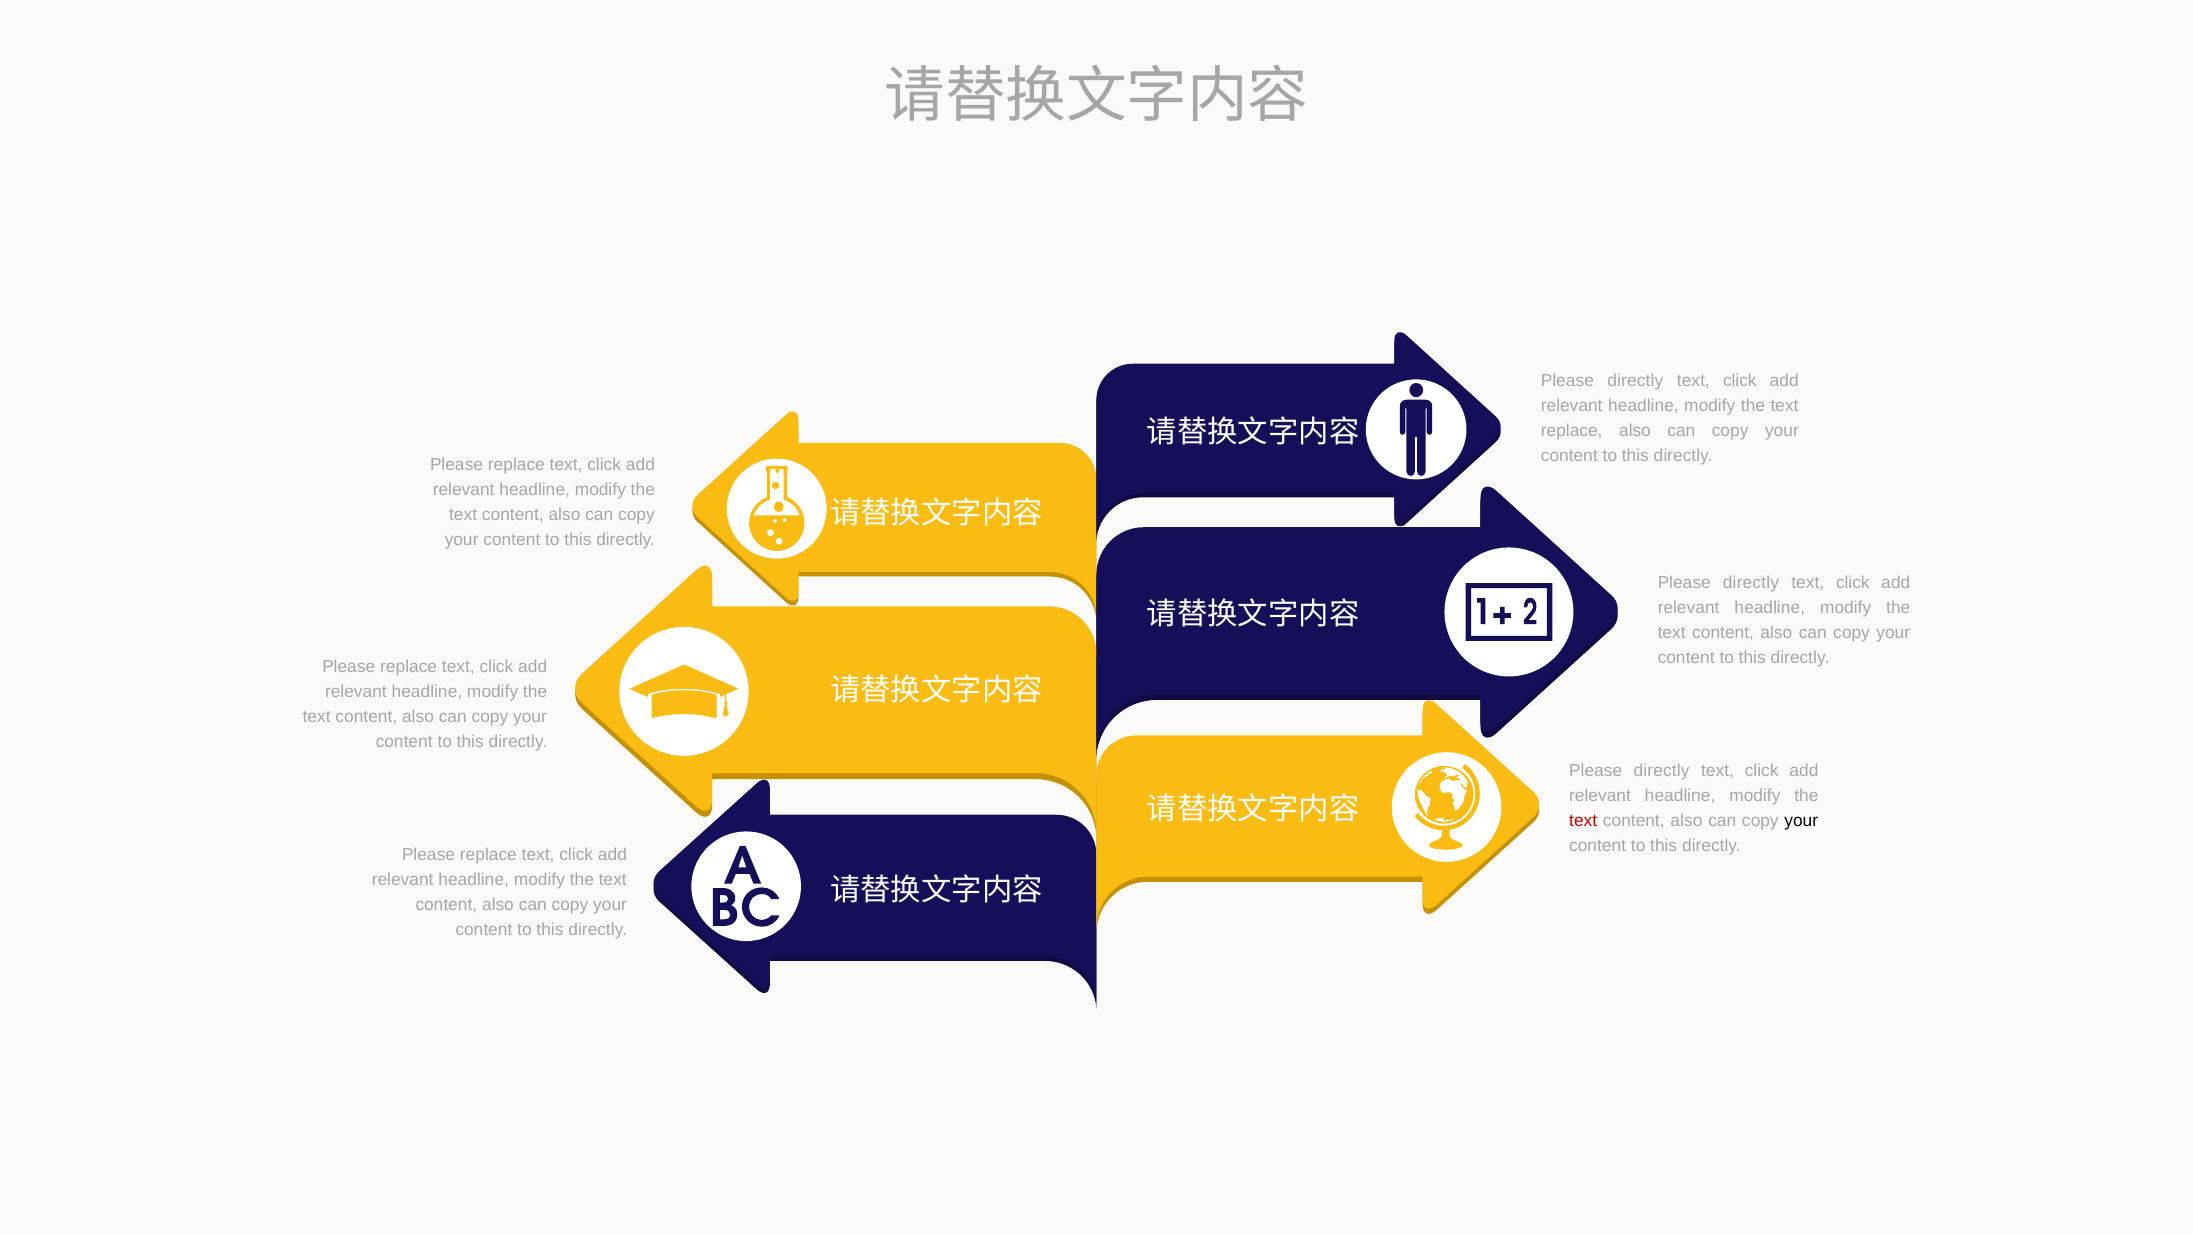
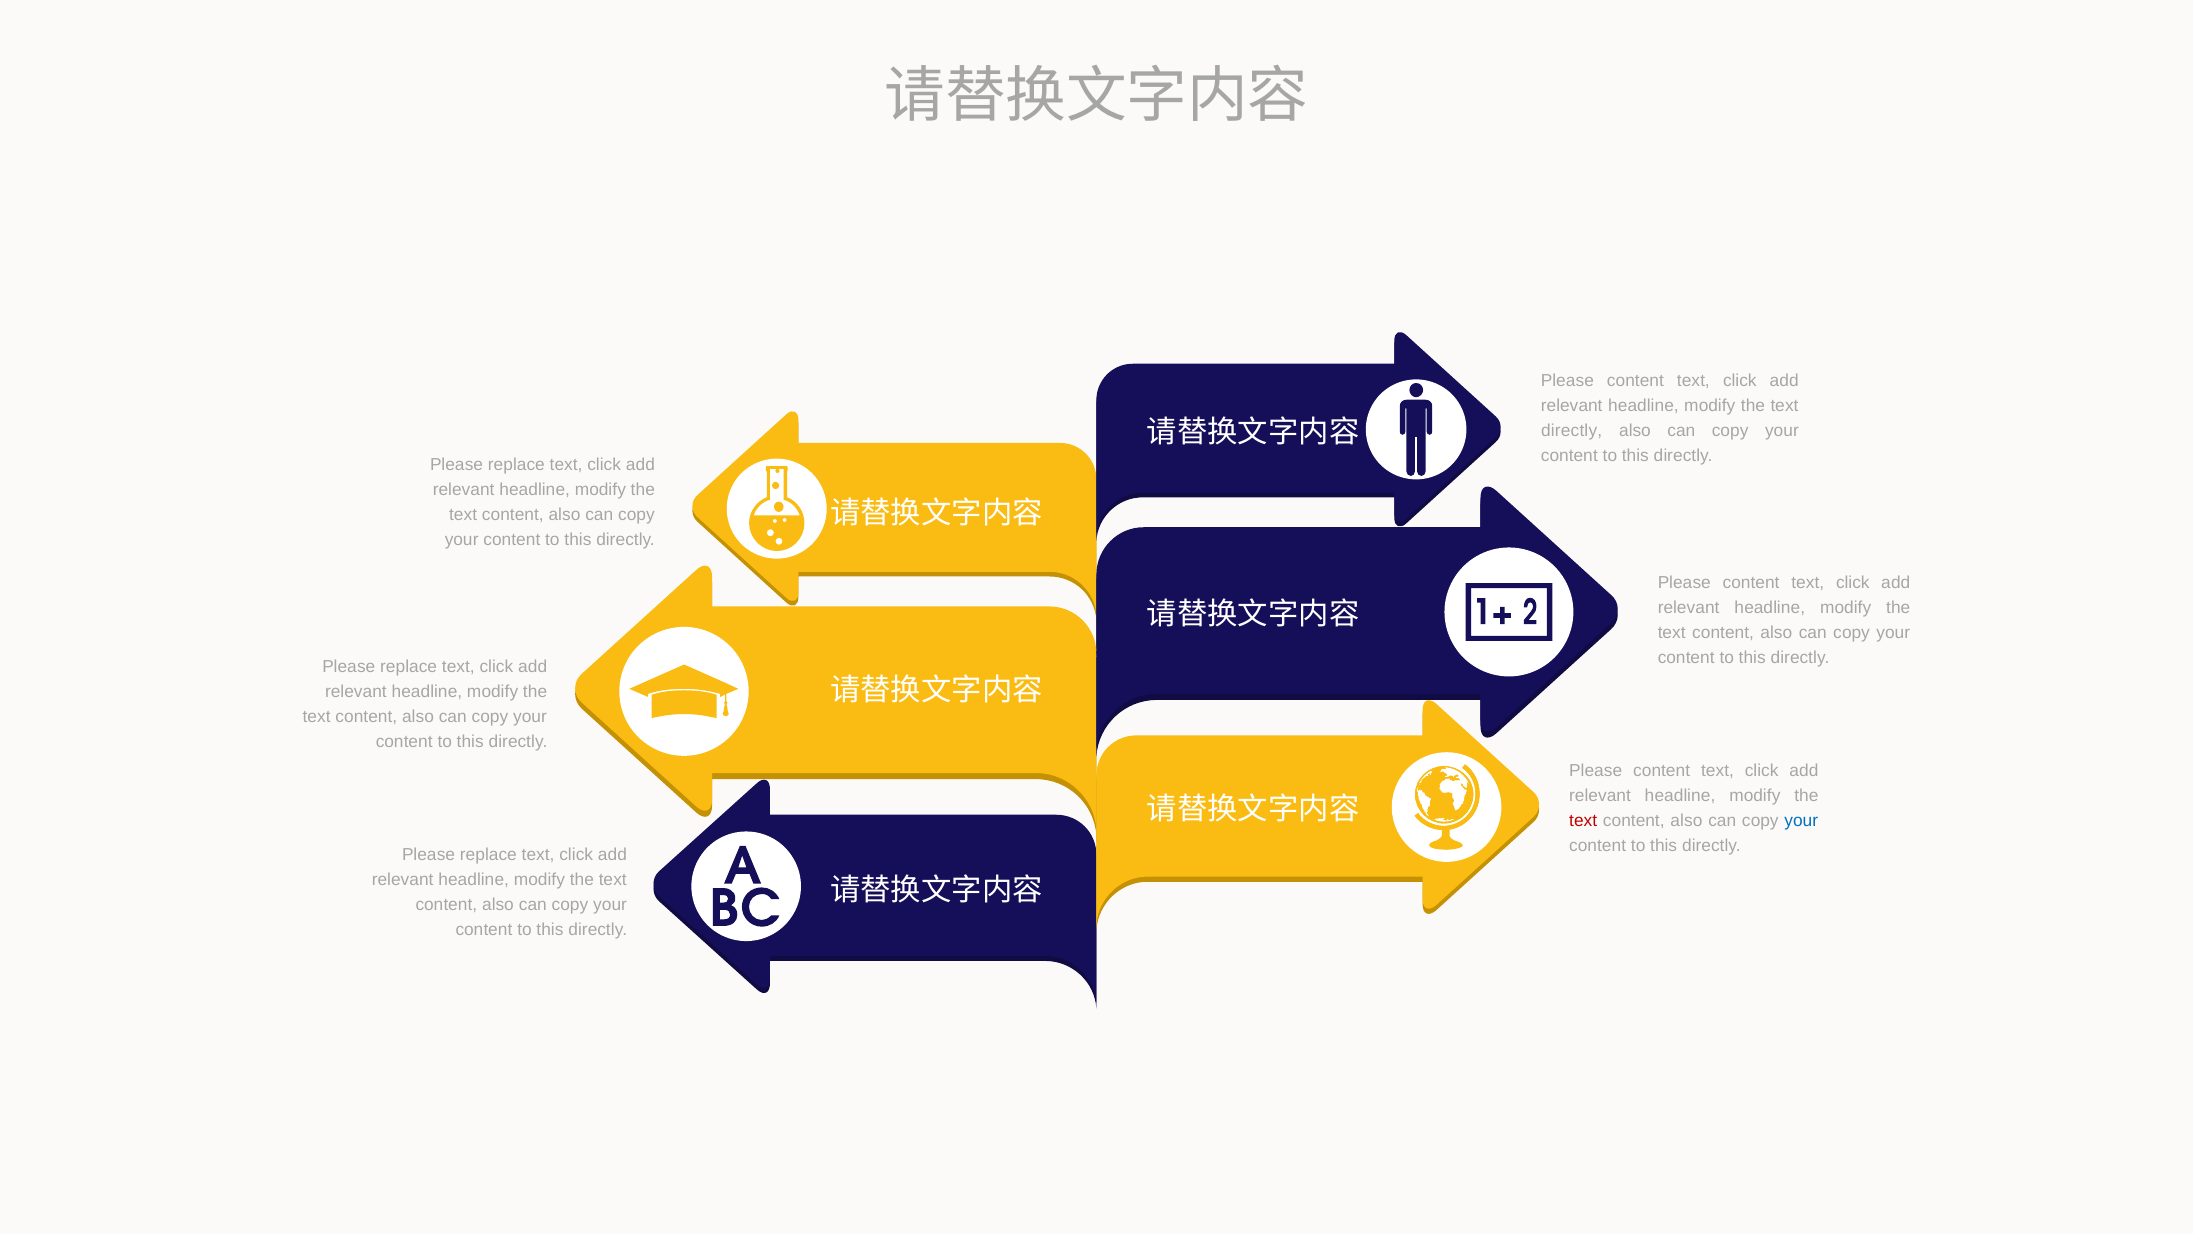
directly: directly -> content (1635, 381)
replace: replace -> directly (1572, 430)
directly: directly -> content (1751, 583)
directly: directly -> content (1662, 770)
your colour: black -> blue (1801, 820)
